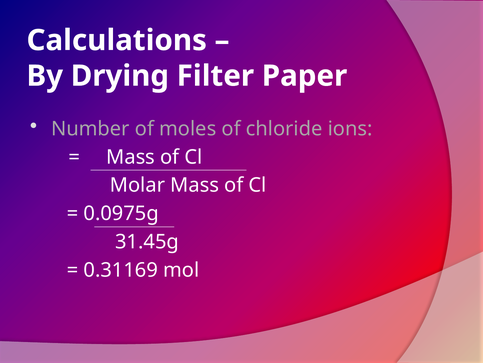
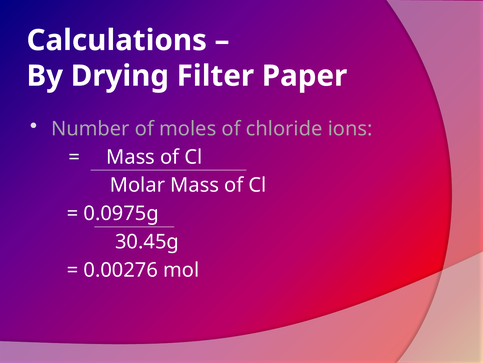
31.45g: 31.45g -> 30.45g (147, 241)
0.31169: 0.31169 -> 0.00276 (121, 269)
